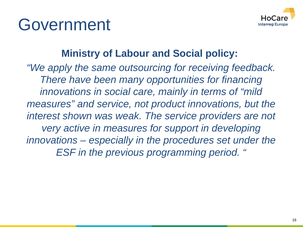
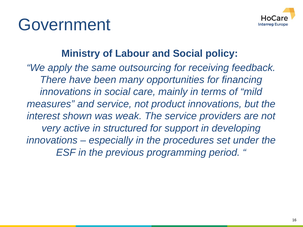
in measures: measures -> structured (125, 128)
